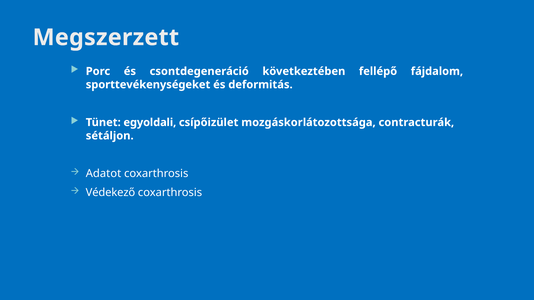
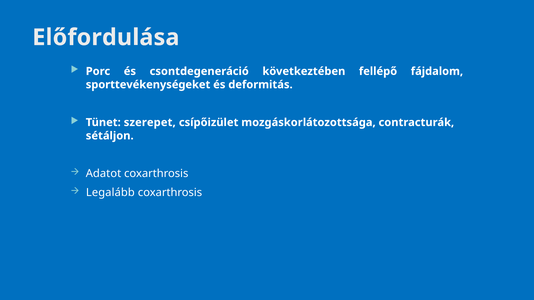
Megszerzett: Megszerzett -> Előfordulása (106, 37)
egyoldali: egyoldali -> szerepet (150, 123)
Védekező: Védekező -> Legalább (110, 193)
